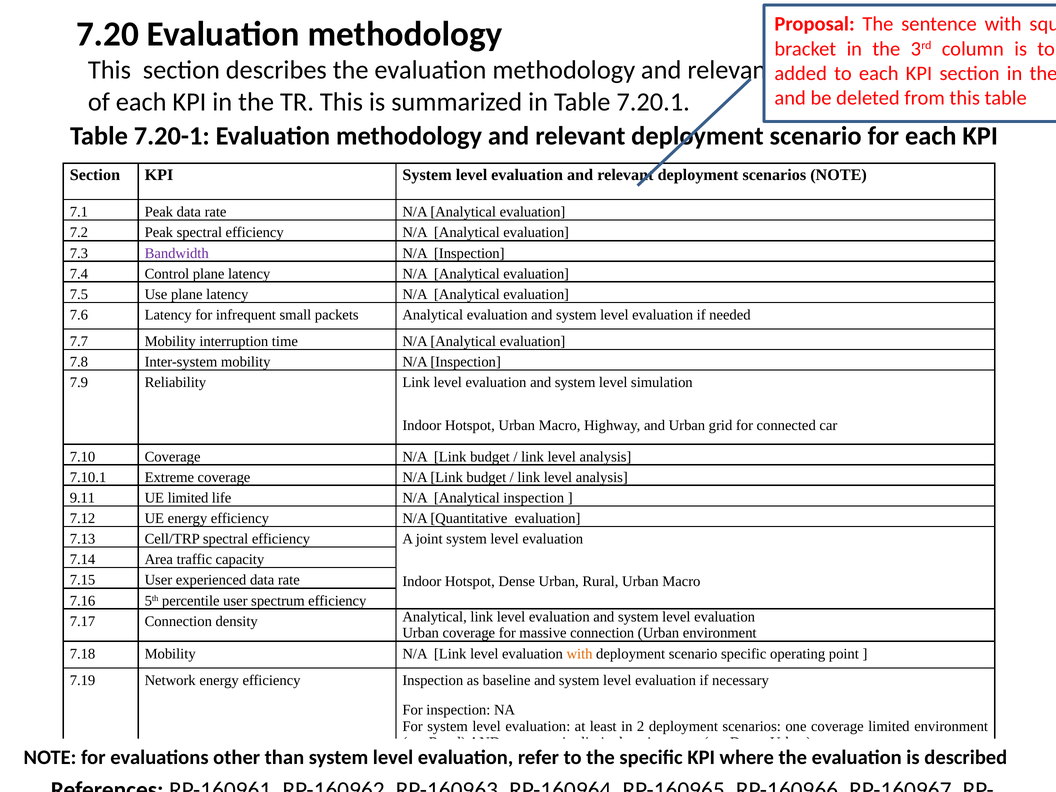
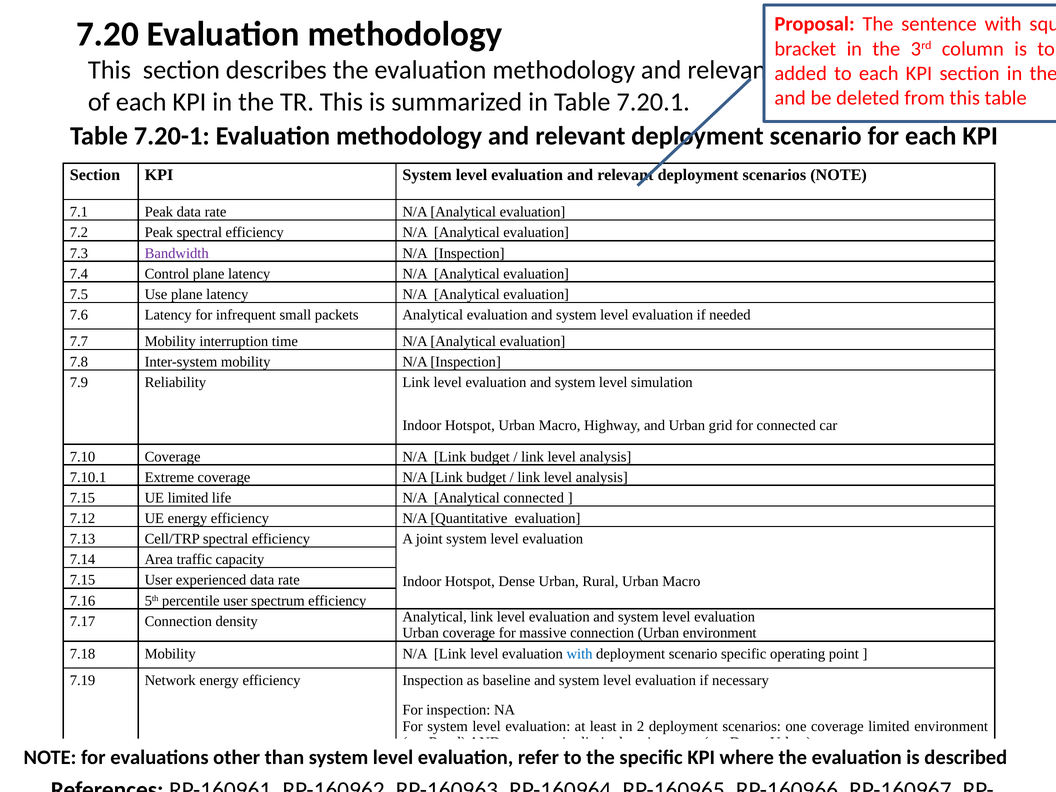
9.11: 9.11 -> 7.15 (82, 498)
Analytical inspection: inspection -> connected (534, 498)
with colour: orange -> blue (580, 654)
